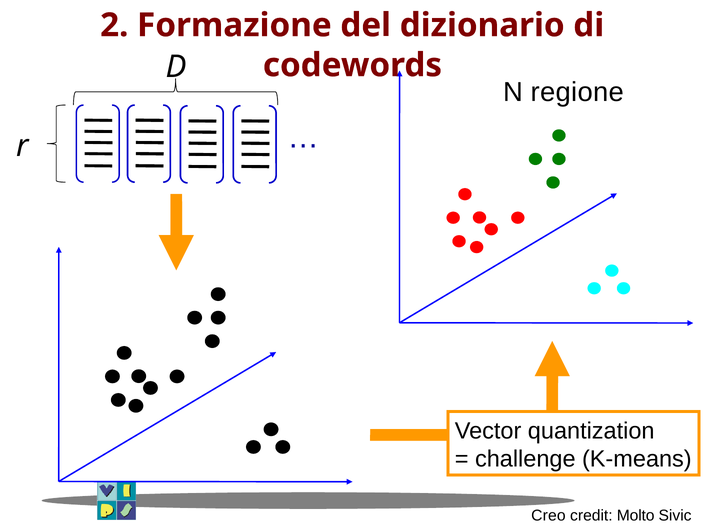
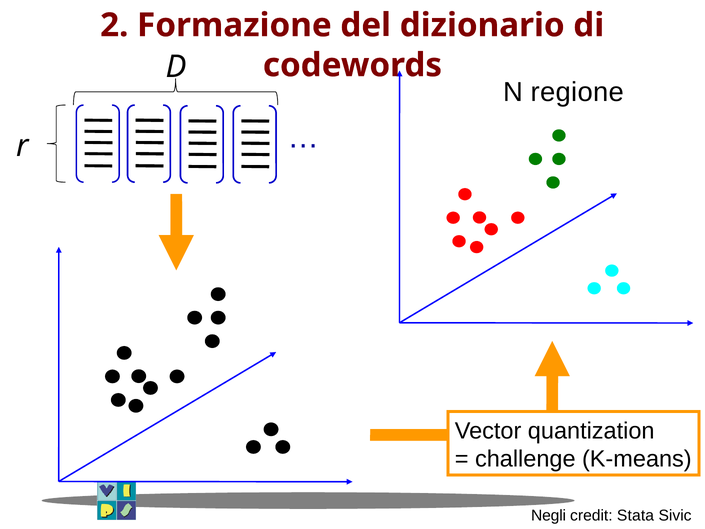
Creo: Creo -> Negli (549, 515)
Molto: Molto -> Stata (636, 515)
